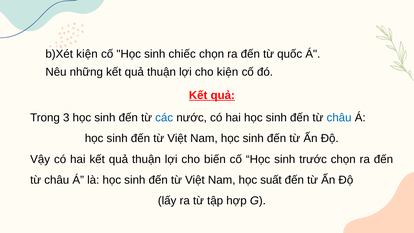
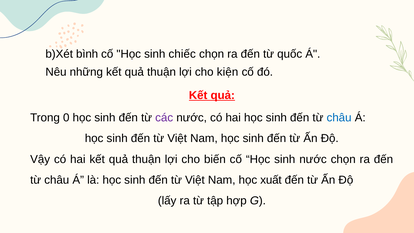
b)Xét kiện: kiện -> bình (87, 54)
3: 3 -> 0 (66, 118)
các colour: blue -> purple (164, 118)
sinh trước: trước -> nước (313, 159)
suất: suất -> xuất (271, 180)
